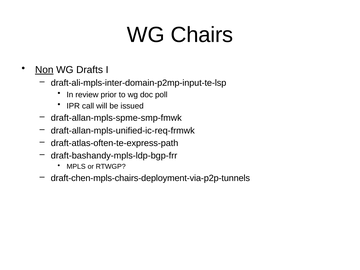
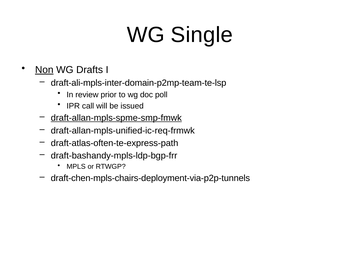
Chairs: Chairs -> Single (202, 35)
draft-ali-mpls-inter-domain-p2mp-input-te-lsp: draft-ali-mpls-inter-domain-p2mp-input-te-lsp -> draft-ali-mpls-inter-domain-p2mp-team-te-lsp (139, 83)
draft-allan-mpls-spme-smp-fmwk underline: none -> present (116, 118)
